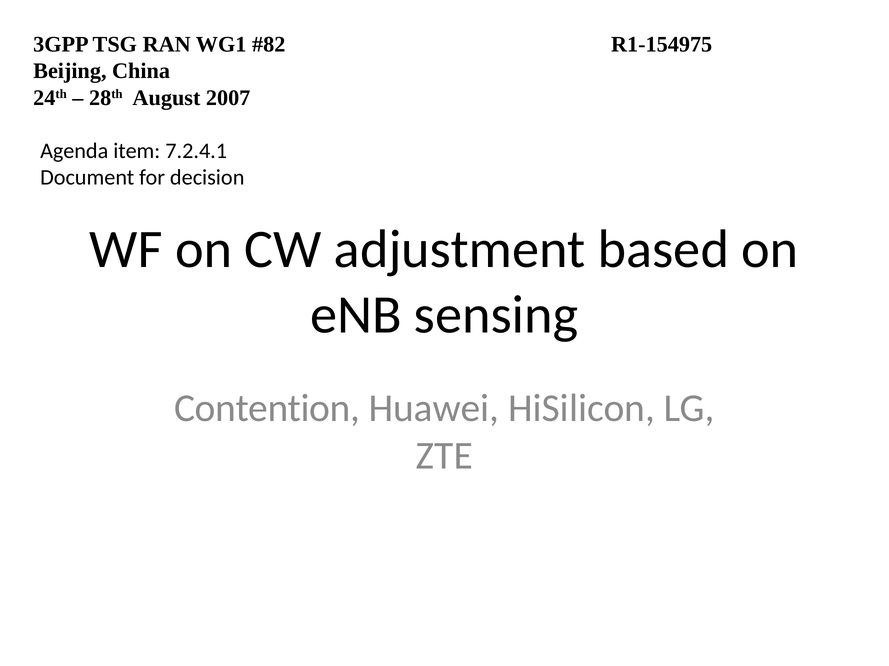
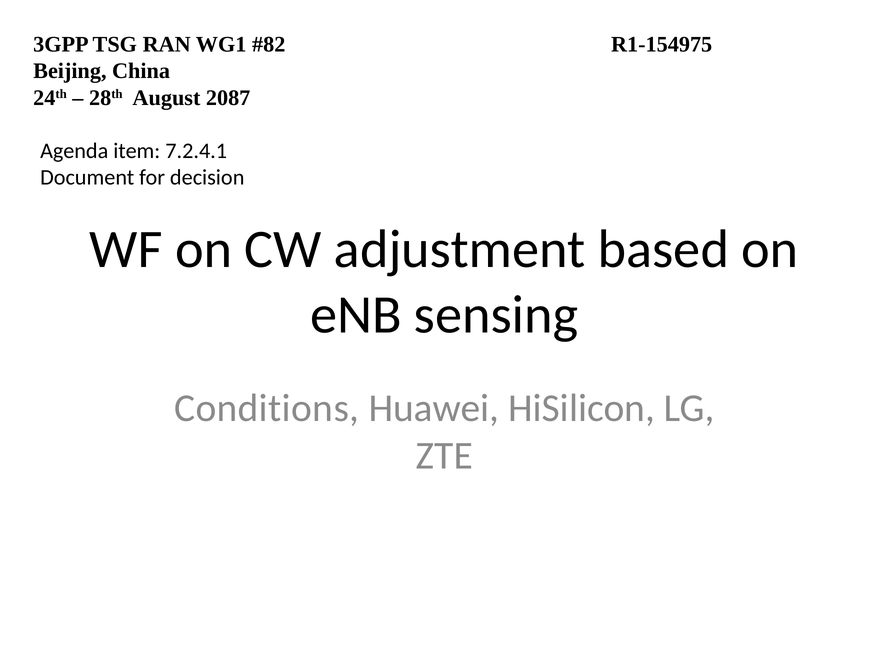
2007: 2007 -> 2087 (228, 98)
Contention: Contention -> Conditions (267, 409)
